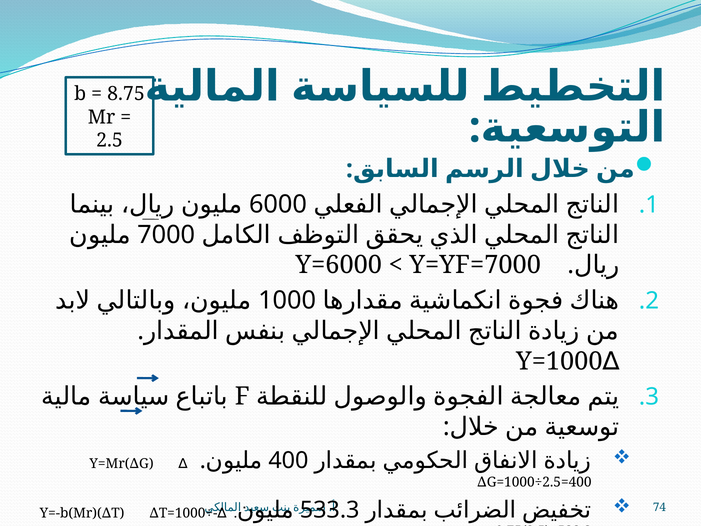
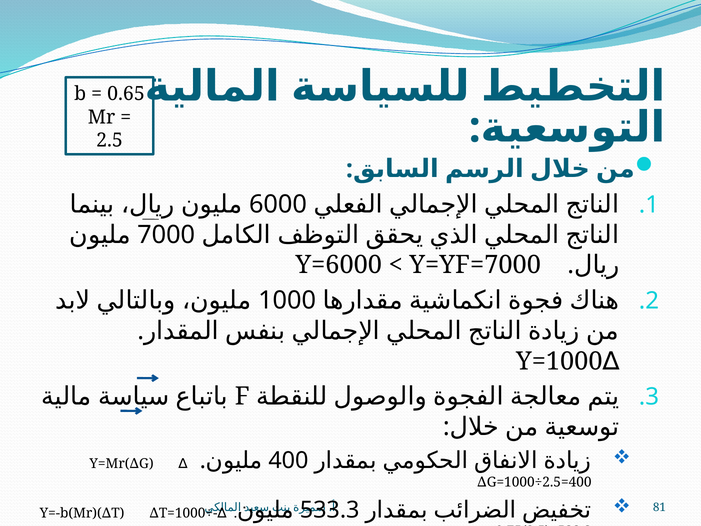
8.75: 8.75 -> 0.65 (126, 94)
74: 74 -> 81 (659, 507)
